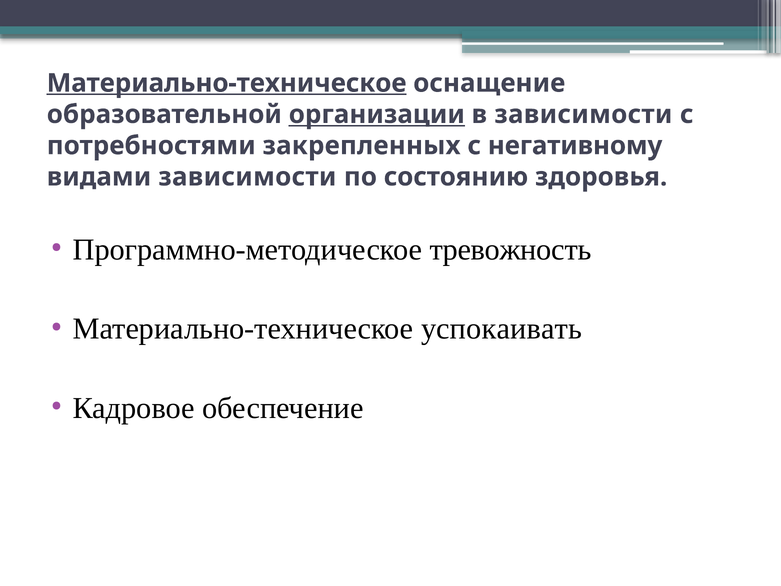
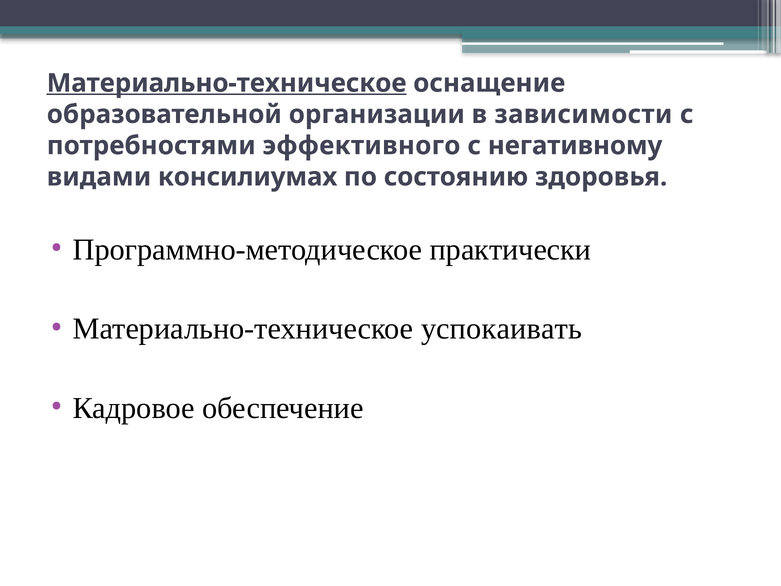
организации underline: present -> none (377, 114)
закрепленных: закрепленных -> эффективного (361, 146)
видами зависимости: зависимости -> консилиумах (248, 177)
тревожность: тревожность -> практически (510, 249)
